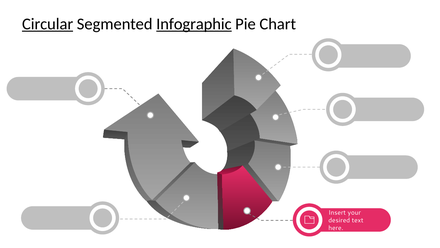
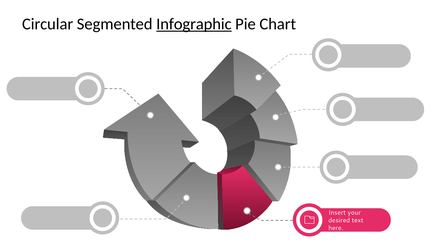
Circular underline: present -> none (48, 24)
